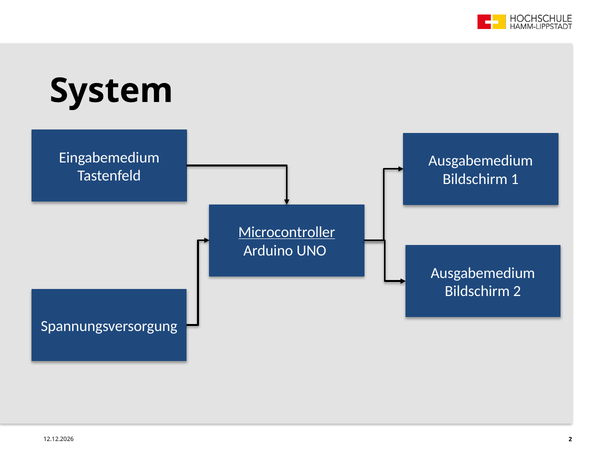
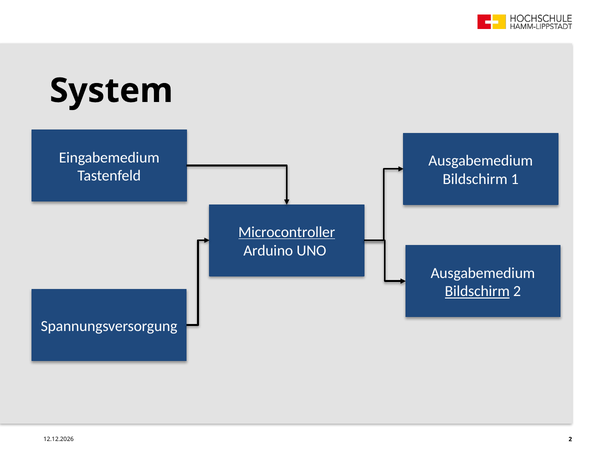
Bildschirm underline: none -> present (477, 291)
